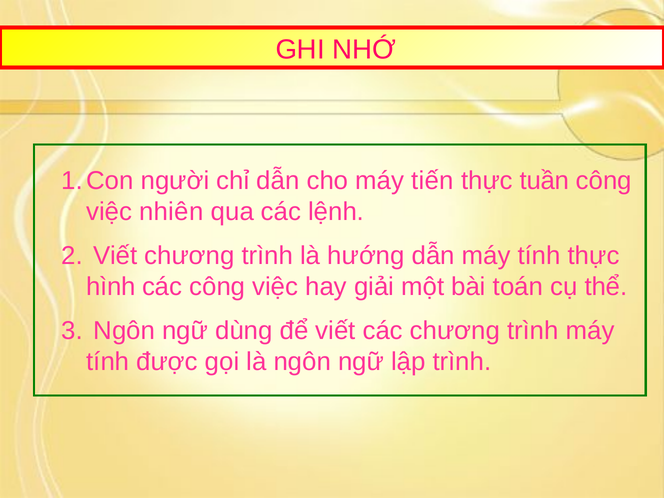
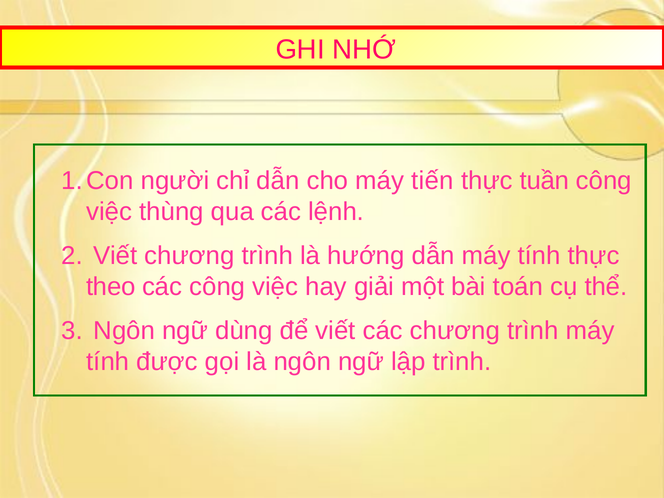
nhiên: nhiên -> thùng (172, 212)
hình: hình -> theo (111, 287)
